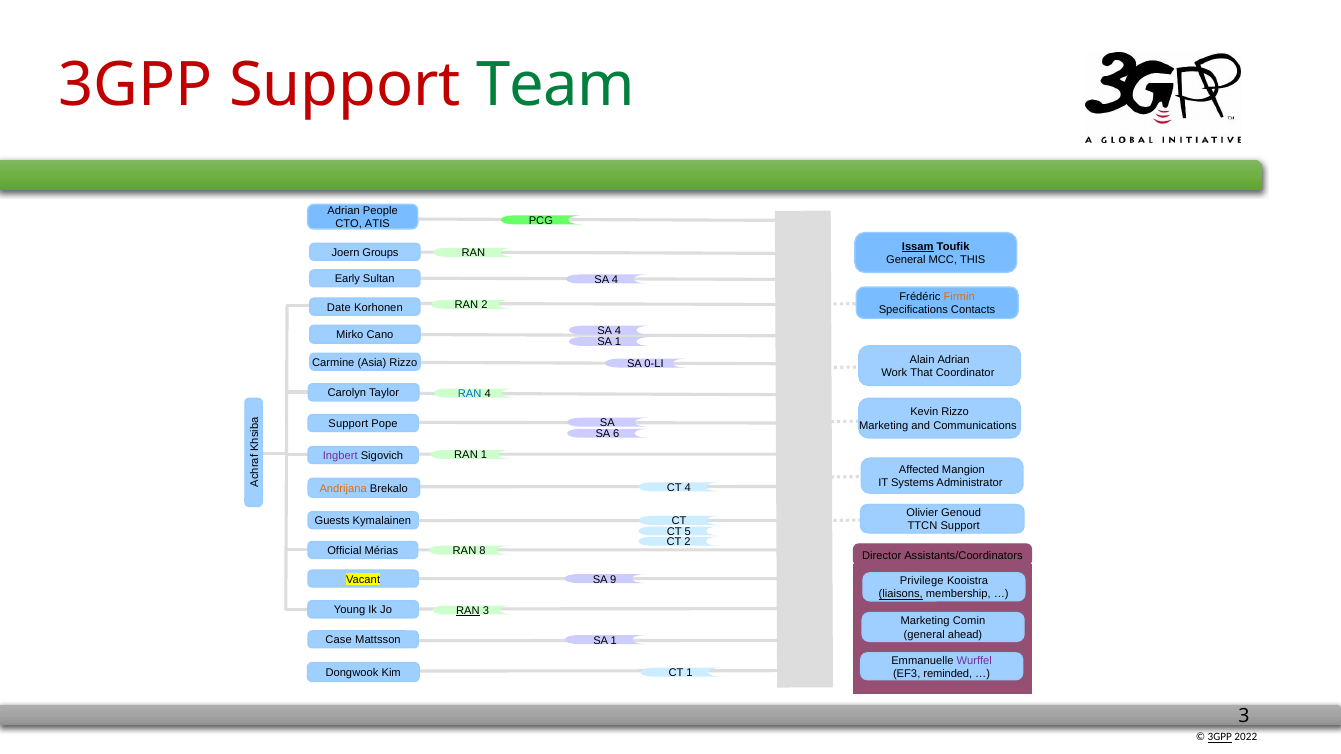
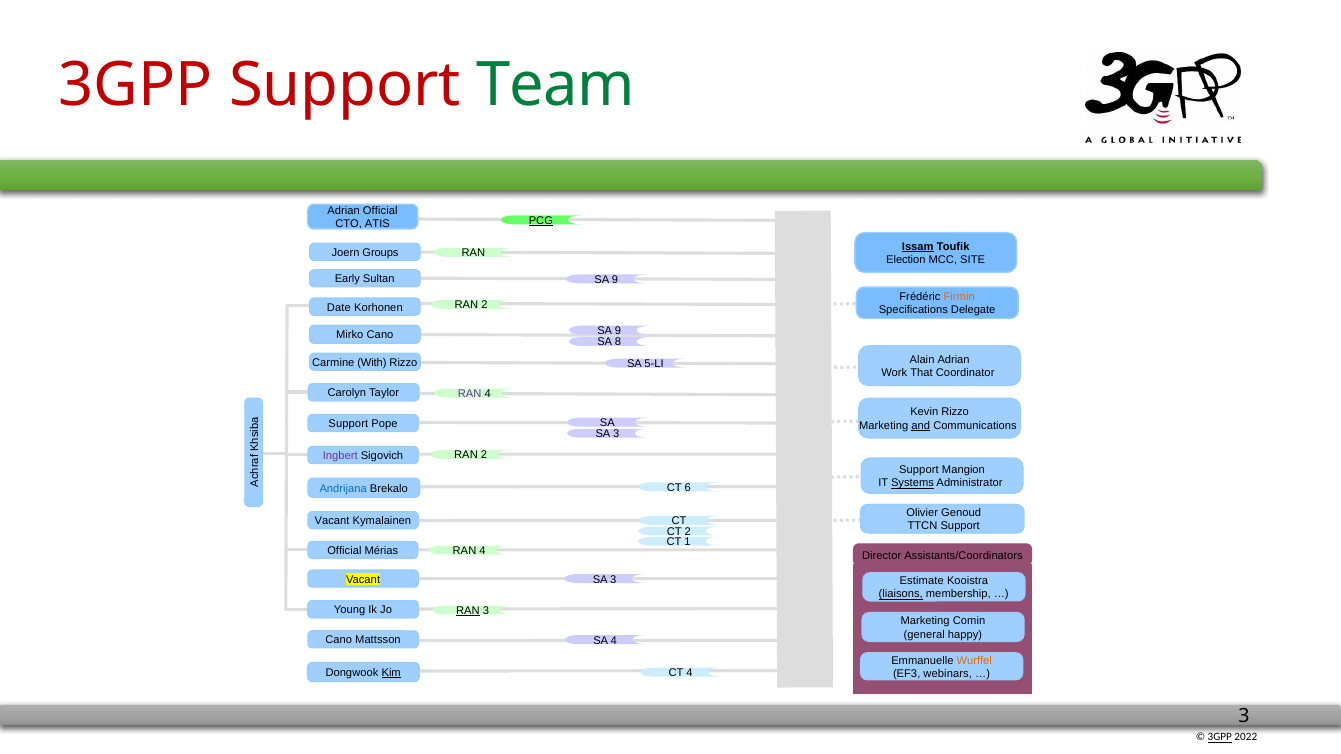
Adrian People: People -> Official (380, 211)
PCG underline: none -> present (541, 221)
General: General -> Election (906, 260)
THIS: THIS -> SITE (973, 260)
Sultan SA 4: 4 -> 9 (615, 280)
Contacts: Contacts -> Delegate (973, 310)
4: 4 -> 9 (618, 331)
1: 1 -> 8 (618, 342)
Asia: Asia -> With (372, 363)
0-LI: 0-LI -> 5-LI (654, 364)
RAN colour: blue -> purple (470, 394)
and underline: none -> present (921, 426)
6: 6 -> 3 (616, 434)
Sigovich RAN 1: 1 -> 2 (484, 455)
Affected: Affected -> Support (919, 470)
Systems underline: none -> present (913, 483)
CT 4: 4 -> 6 (688, 488)
Andrijana colour: orange -> blue (343, 489)
Guests: Guests -> Vacant (332, 521)
CT 5: 5 -> 2 (688, 532)
CT 2: 2 -> 1 (688, 542)
8: 8 -> 4 (483, 551)
9: 9 -> 3 (613, 580)
Privilege: Privilege -> Estimate (922, 581)
ahead: ahead -> happy (965, 635)
Case: Case -> Cano (339, 640)
1: 1 -> 4 (614, 641)
Wurffel colour: purple -> orange (974, 661)
Kim underline: none -> present (391, 673)
CT 1: 1 -> 4 (690, 673)
reminded: reminded -> webinars (948, 674)
